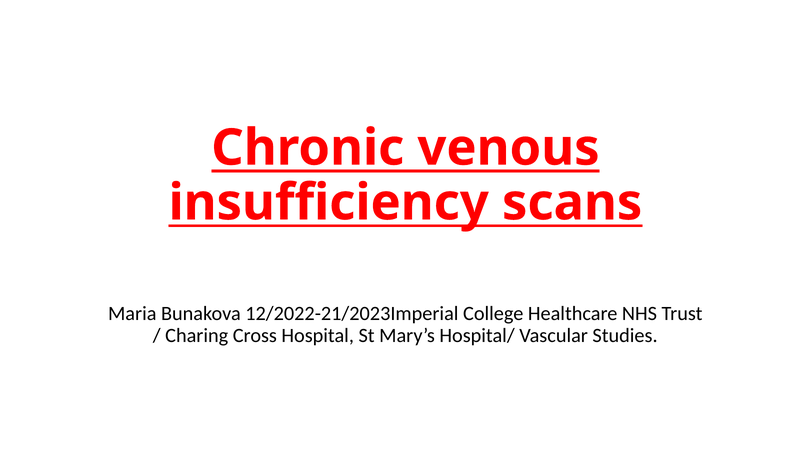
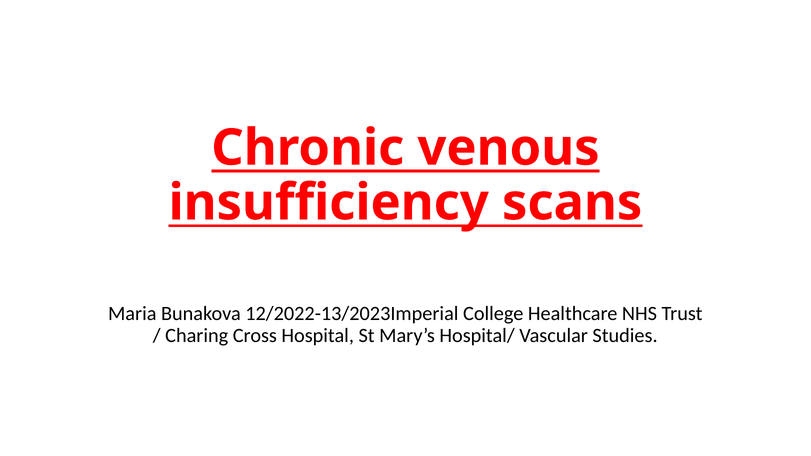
12/2022-21/2023Imperial: 12/2022-21/2023Imperial -> 12/2022-13/2023Imperial (352, 314)
